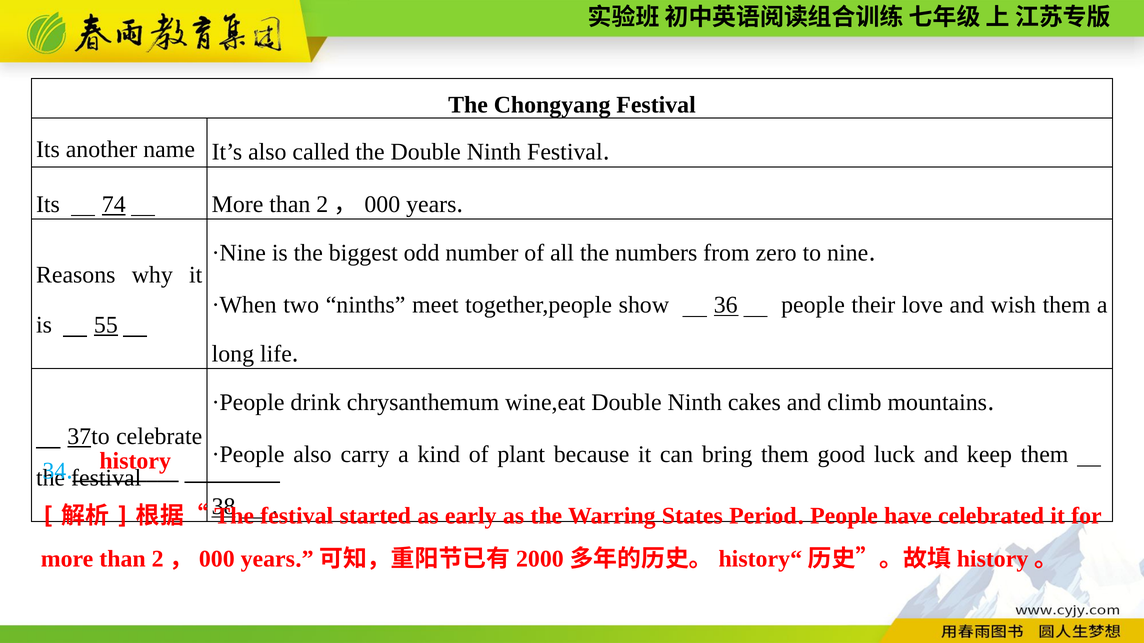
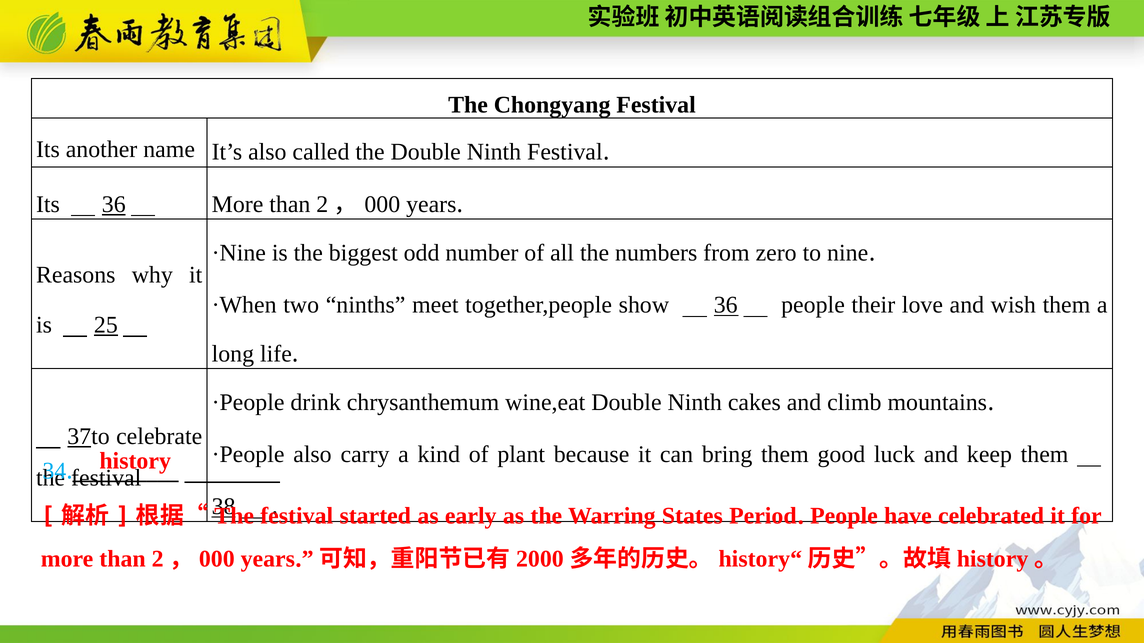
Its 74: 74 -> 36 (114, 204)
55: 55 -> 25 (106, 325)
